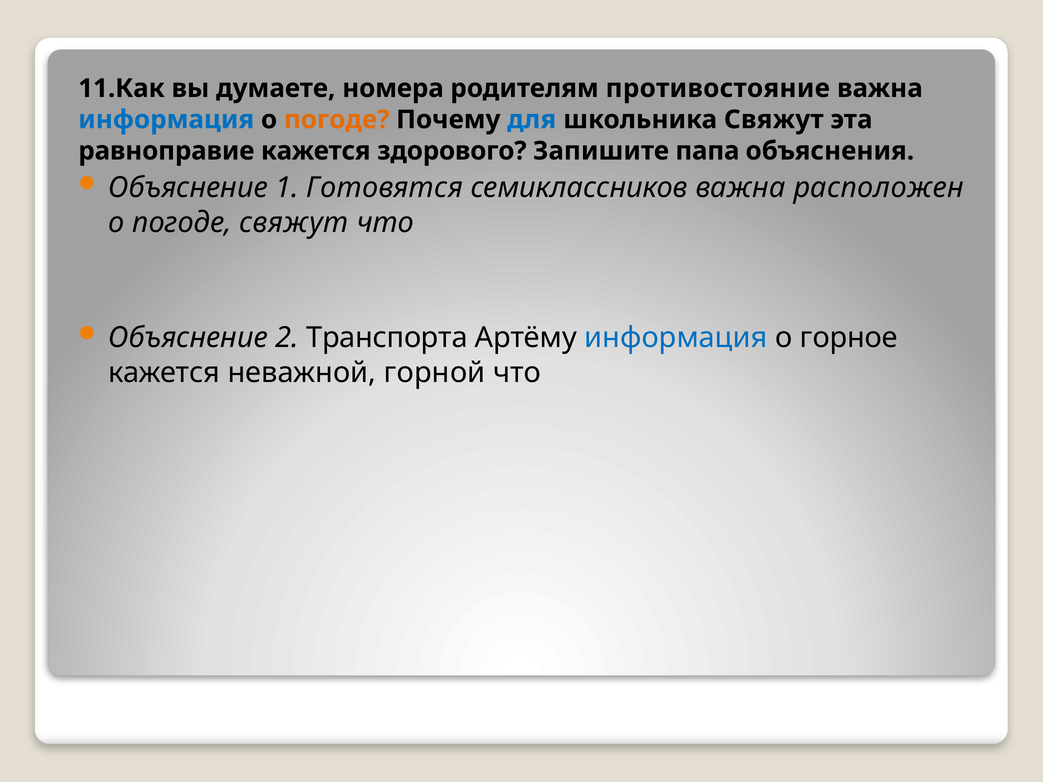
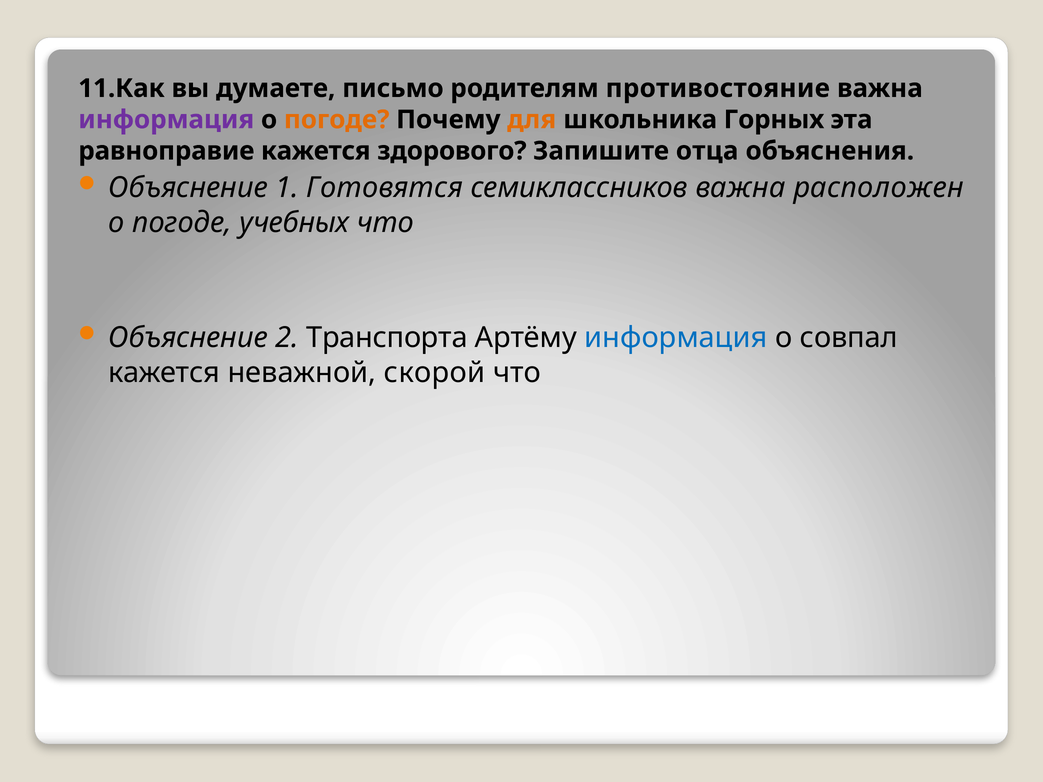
номера: номера -> письмо (393, 88)
информация colour: blue -> purple (166, 120)
для colour: blue -> orange (532, 120)
школьника Свяжут: Свяжут -> Горных (774, 120)
папа: папа -> отца (707, 151)
погоде свяжут: свяжут -> учебных (294, 223)
горное: горное -> совпал (849, 338)
горной: горной -> скорой (435, 373)
